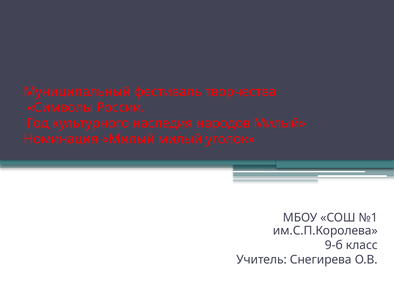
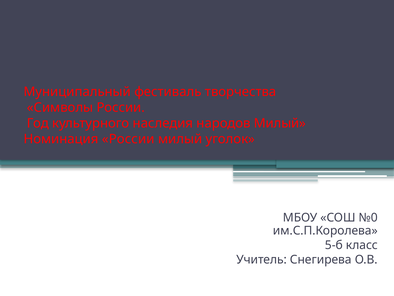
Номинация Милый: Милый -> России (128, 139)
№1: №1 -> №0 (368, 217)
9-б: 9-б -> 5-б (334, 245)
